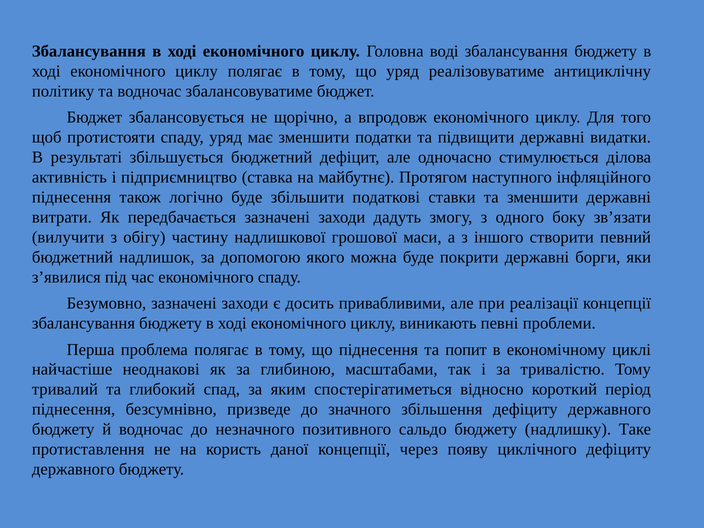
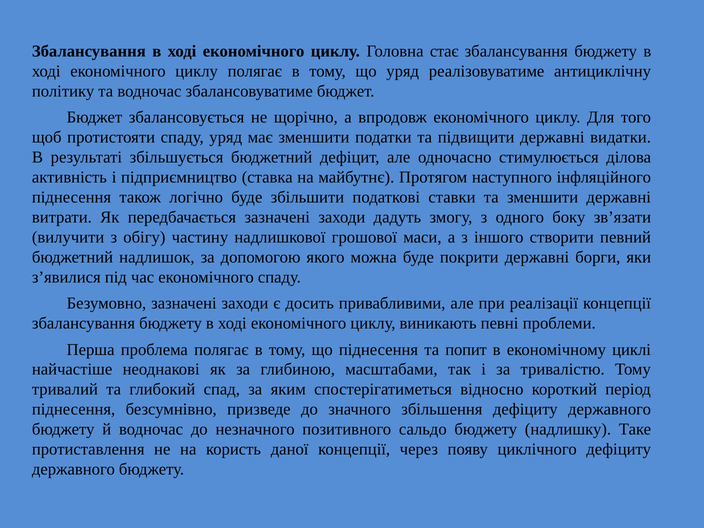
воді: воді -> стає (444, 51)
